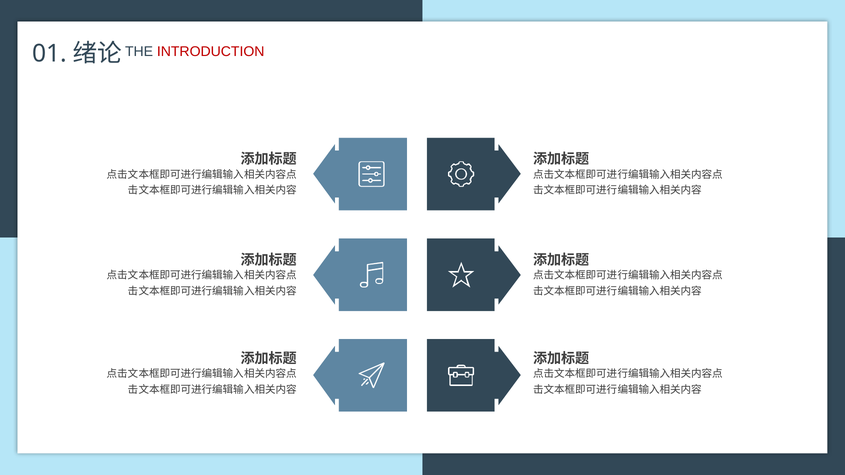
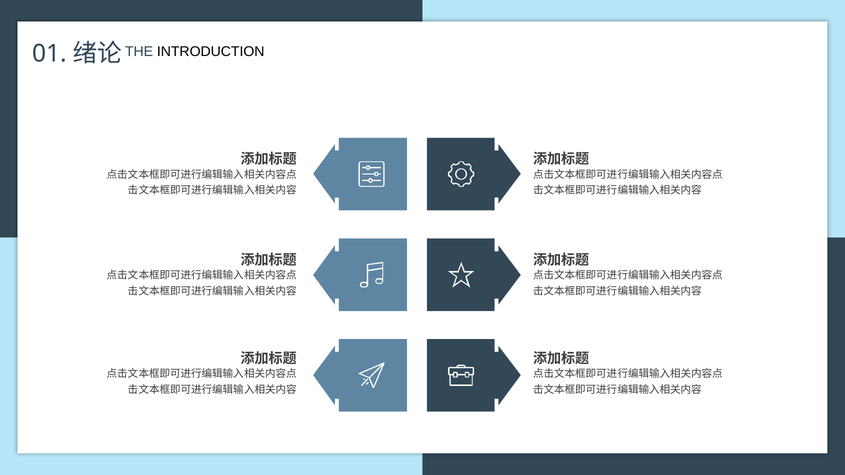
INTRODUCTION colour: red -> black (211, 52)
